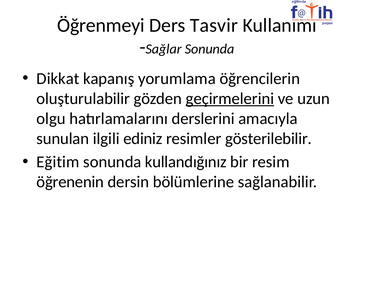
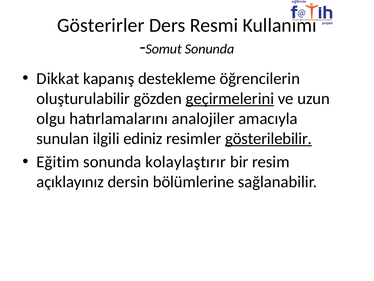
Öğrenmeyi: Öğrenmeyi -> Gösterirler (101, 25)
Tasvir: Tasvir -> Resmi (214, 25)
Sağlar: Sağlar -> Somut (164, 49)
yorumlama: yorumlama -> destekleme (177, 78)
derslerini: derslerini -> analojiler (203, 118)
gösterilebilir underline: none -> present (268, 138)
kullandığınız: kullandığınız -> kolaylaştırır (186, 162)
öğrenenin: öğrenenin -> açıklayınız (70, 182)
